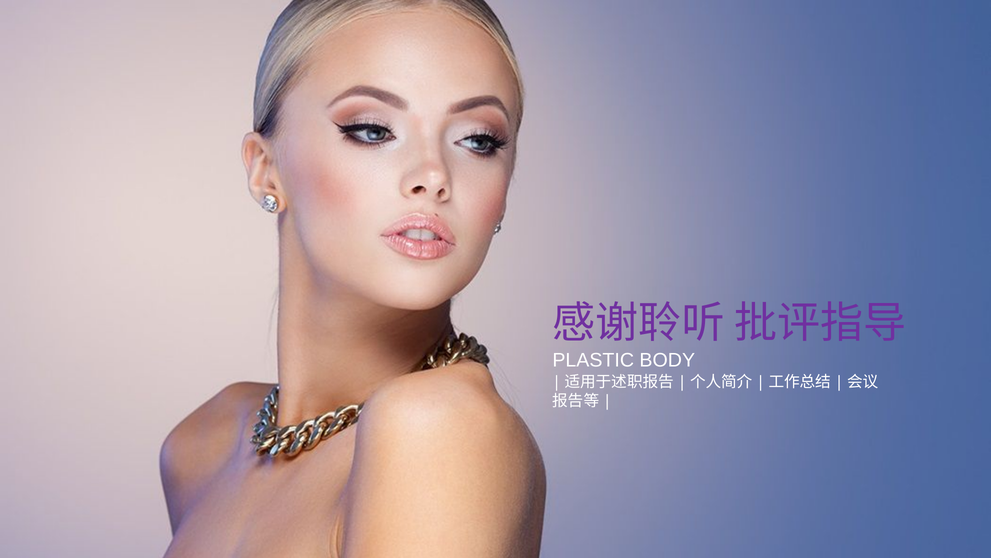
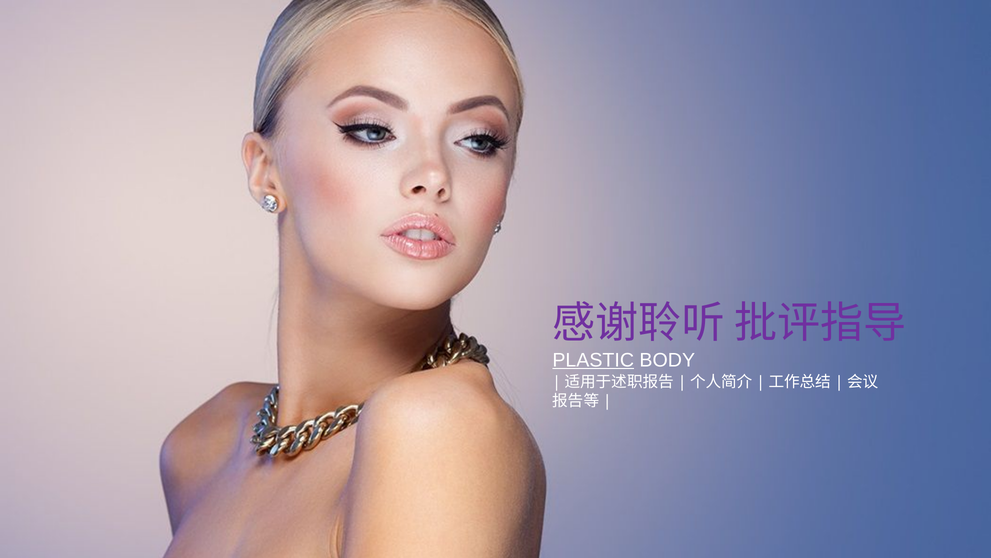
PLASTIC underline: none -> present (593, 360)
